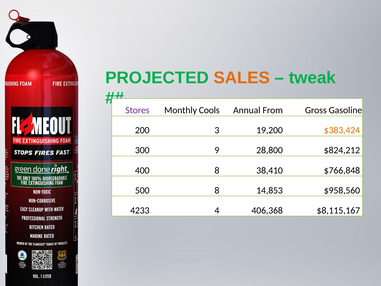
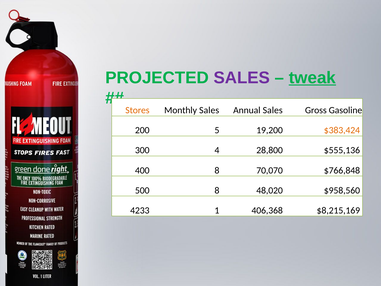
SALES colour: orange -> purple (242, 78)
tweak underline: none -> present (312, 78)
Stores colour: purple -> orange (137, 110)
Monthly Cools: Cools -> Sales (209, 110)
Annual From: From -> Sales (273, 110)
3: 3 -> 5 (217, 130)
9: 9 -> 4 (217, 150)
$824,212: $824,212 -> $555,136 (342, 150)
38,410: 38,410 -> 70,070 (270, 170)
14,853: 14,853 -> 48,020 (270, 190)
4: 4 -> 1 (217, 210)
$8,115,167: $8,115,167 -> $8,215,169 (338, 210)
